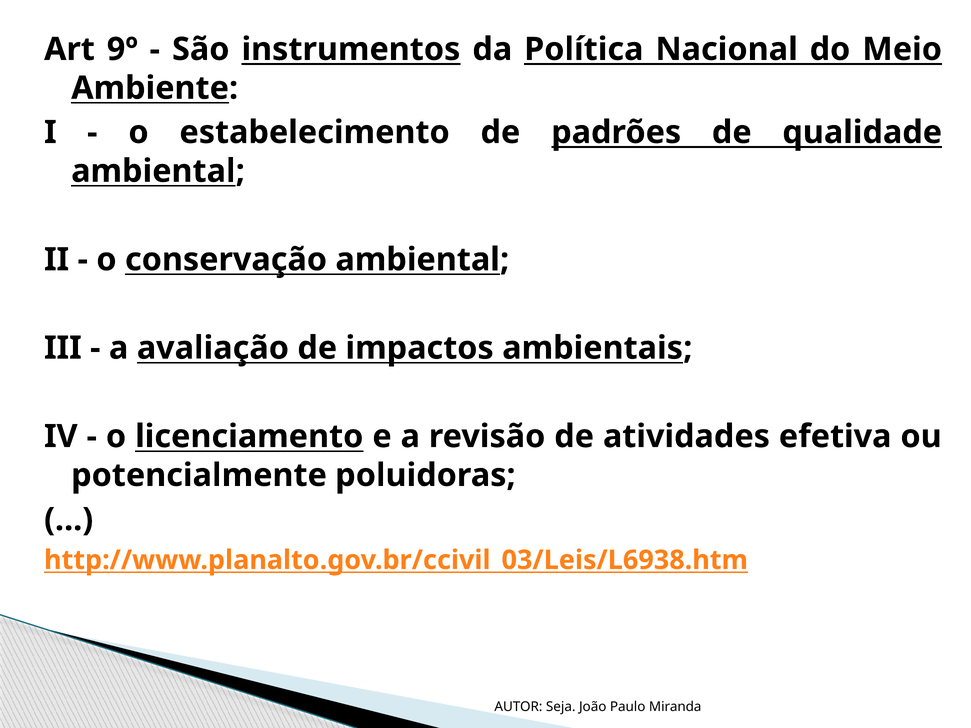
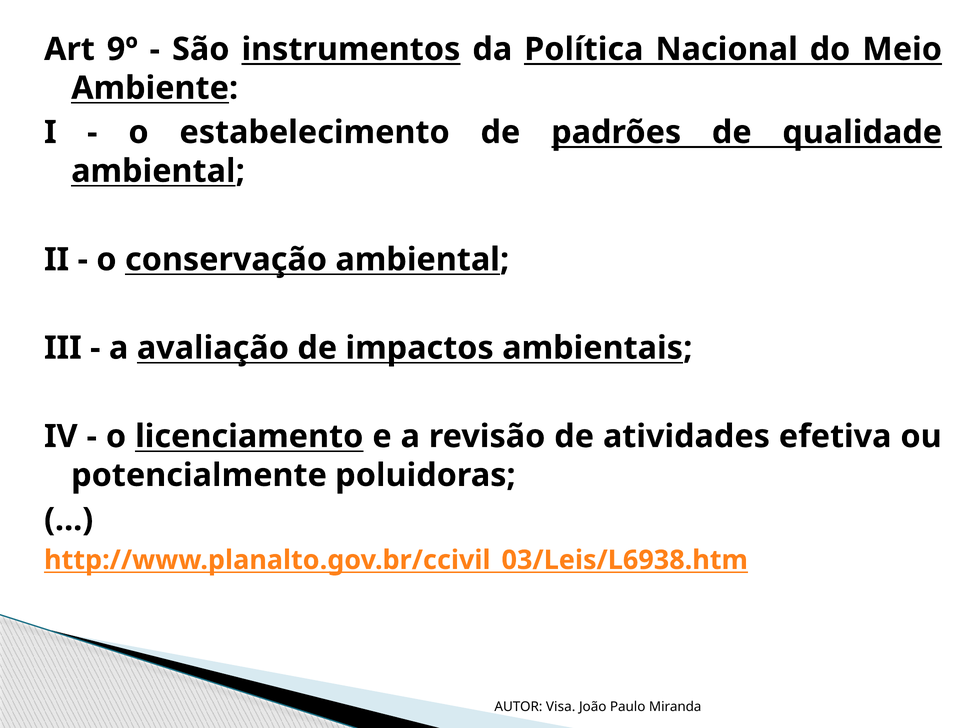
Seja: Seja -> Visa (561, 707)
